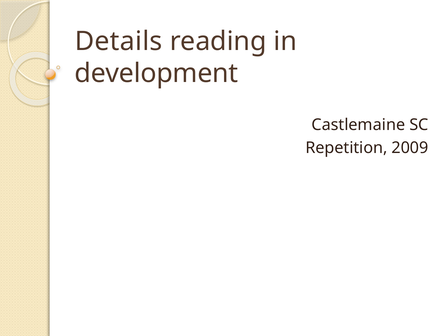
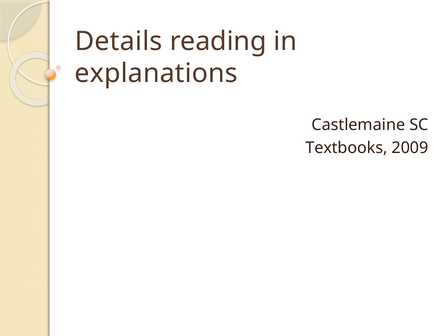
development: development -> explanations (156, 73)
Repetition: Repetition -> Textbooks (346, 148)
